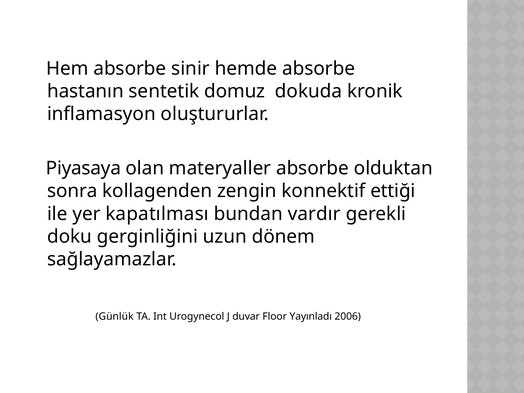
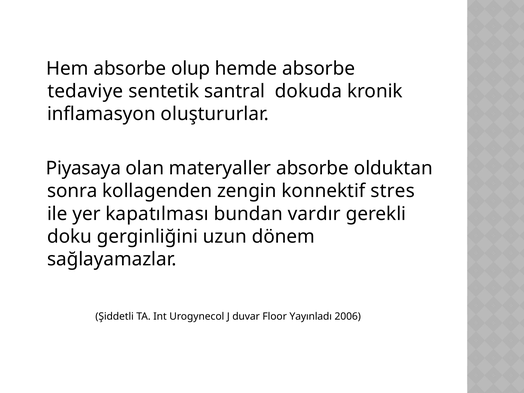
sinir: sinir -> olup (191, 69)
hastanın: hastanın -> tedaviye (85, 91)
domuz: domuz -> santral (235, 91)
ettiği: ettiği -> stres (393, 191)
Günlük: Günlük -> Şiddetli (115, 316)
